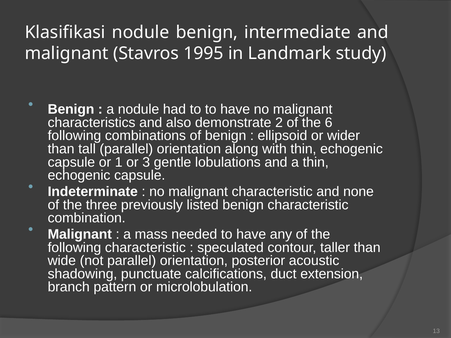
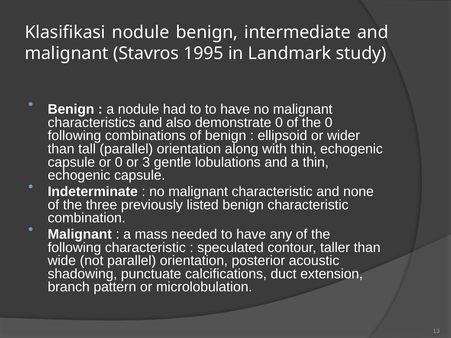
demonstrate 2: 2 -> 0 (279, 123)
the 6: 6 -> 0 (329, 123)
or 1: 1 -> 0 (119, 162)
